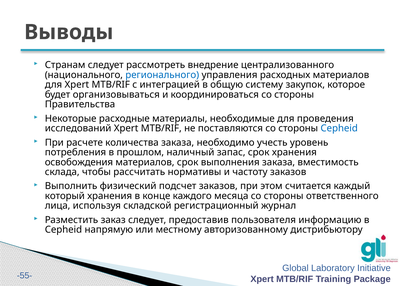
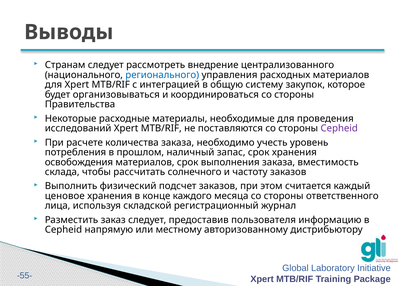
Cepheid colour: blue -> purple (339, 128)
нормативы: нормативы -> солнечного (195, 172)
который: который -> ценовое (65, 196)
